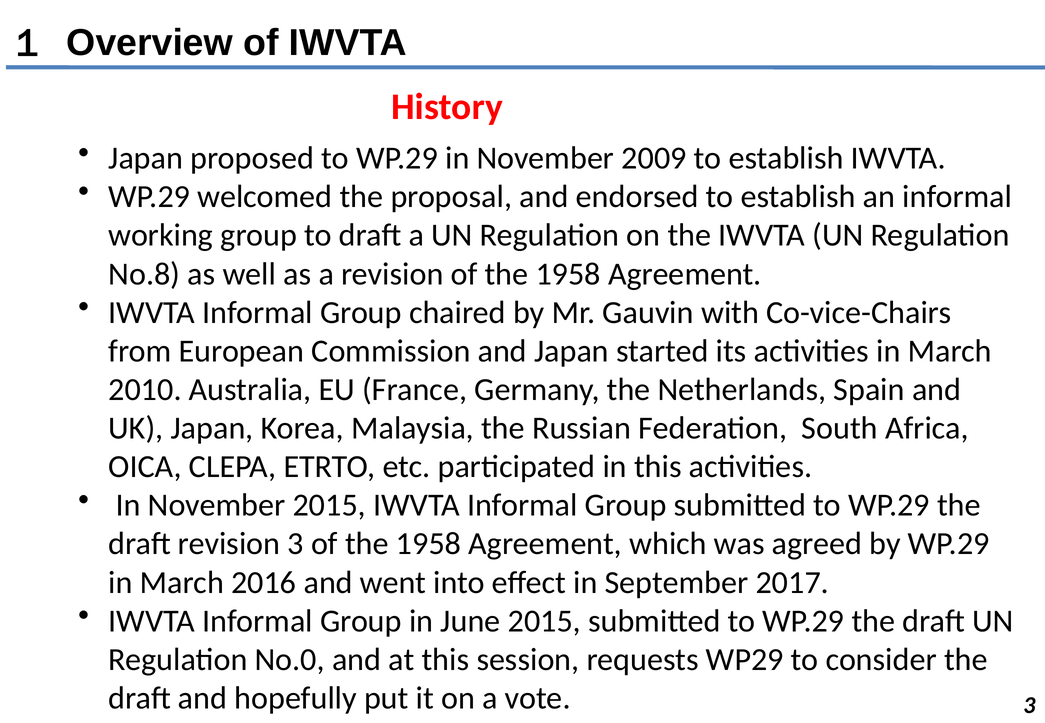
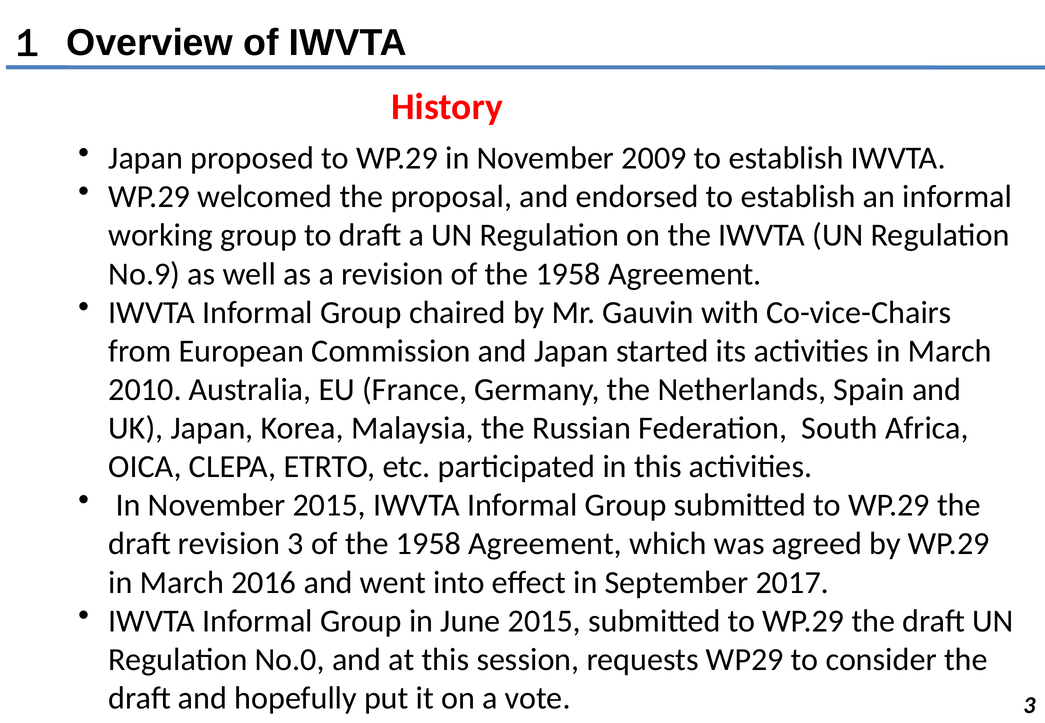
No.8: No.8 -> No.9 (144, 274)
